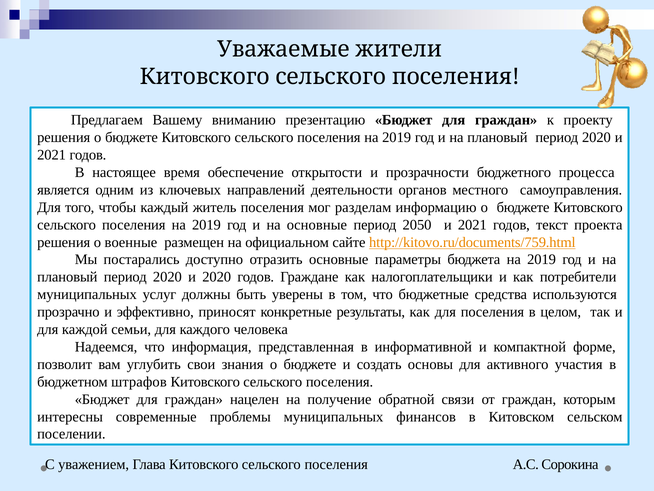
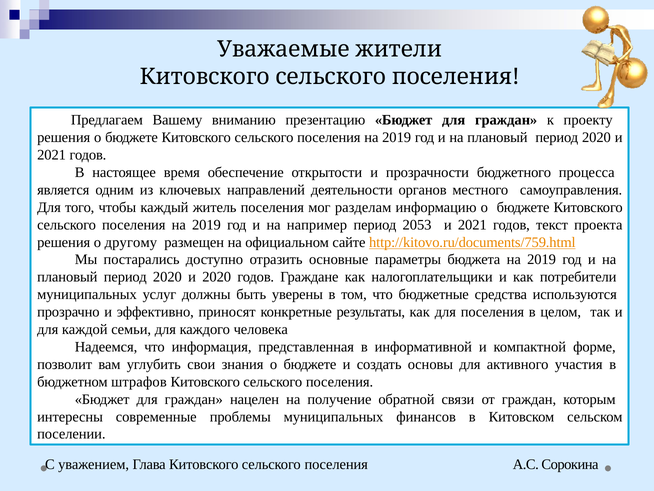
на основные: основные -> например (317, 225)
2050: 2050 -> 2053 (417, 225)
военные: военные -> другому (131, 242)
